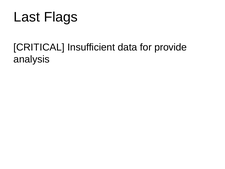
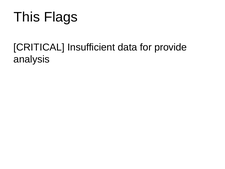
Last: Last -> This (27, 17)
